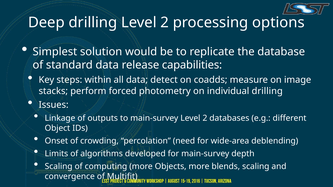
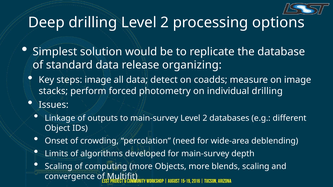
capabilities: capabilities -> organizing (192, 65)
steps within: within -> image (98, 80)
